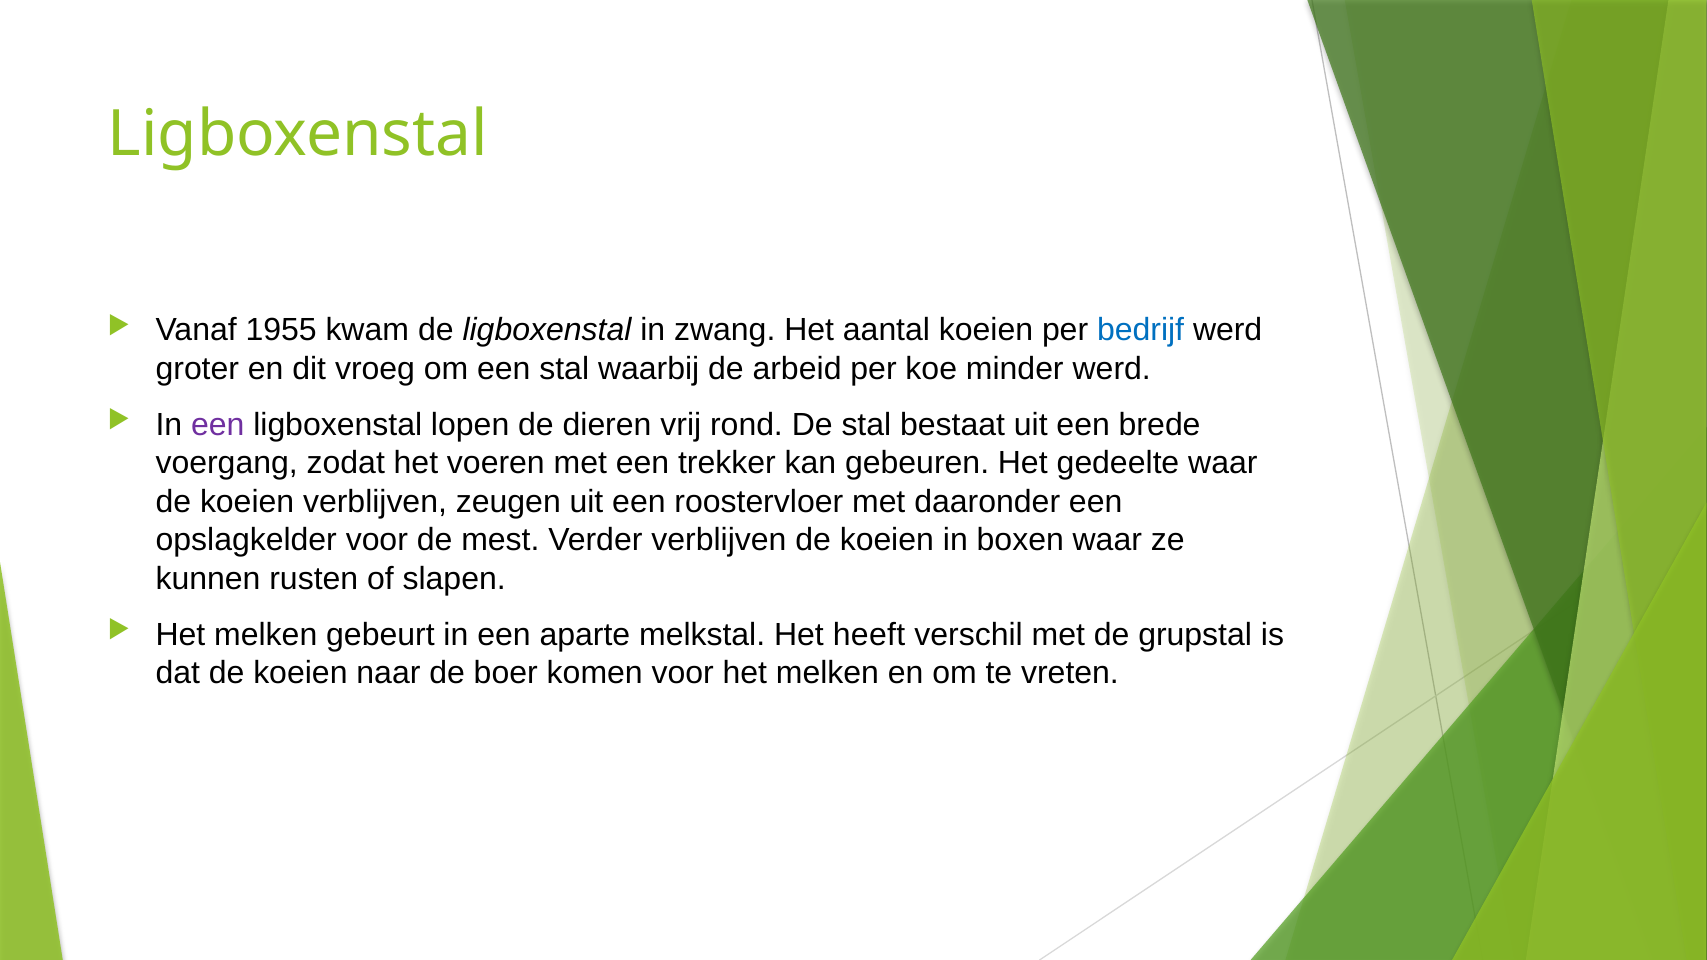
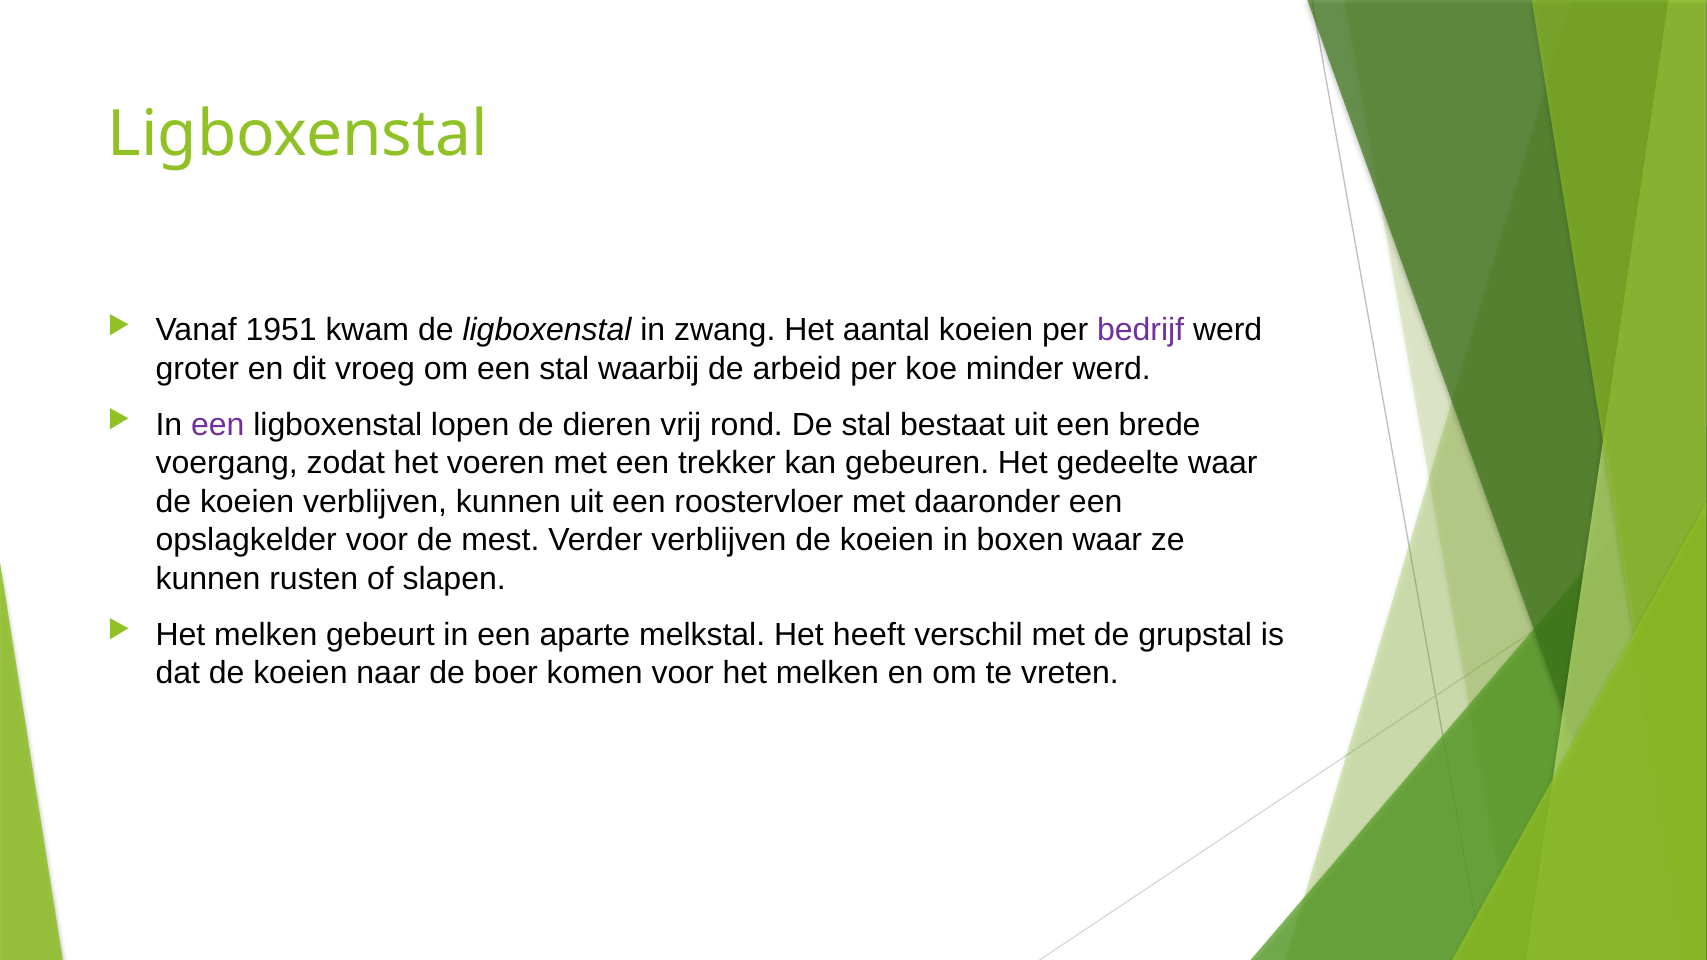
1955: 1955 -> 1951 (281, 330)
bedrijf colour: blue -> purple (1141, 330)
verblijven zeugen: zeugen -> kunnen (508, 502)
